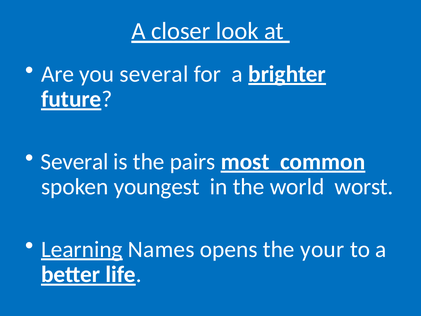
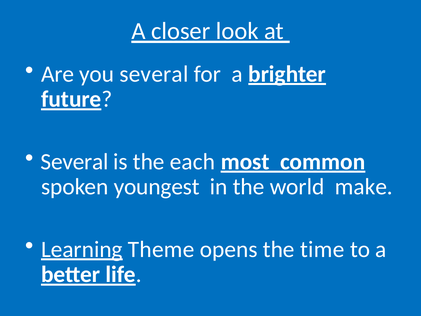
pairs: pairs -> each (193, 162)
worst: worst -> make (364, 187)
Names: Names -> Theme (161, 249)
your: your -> time (322, 249)
